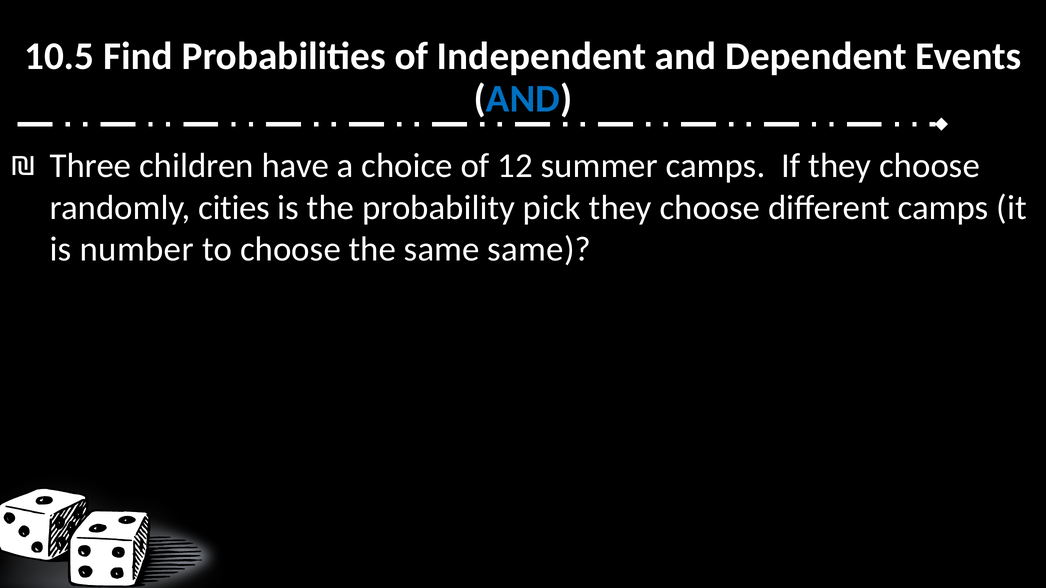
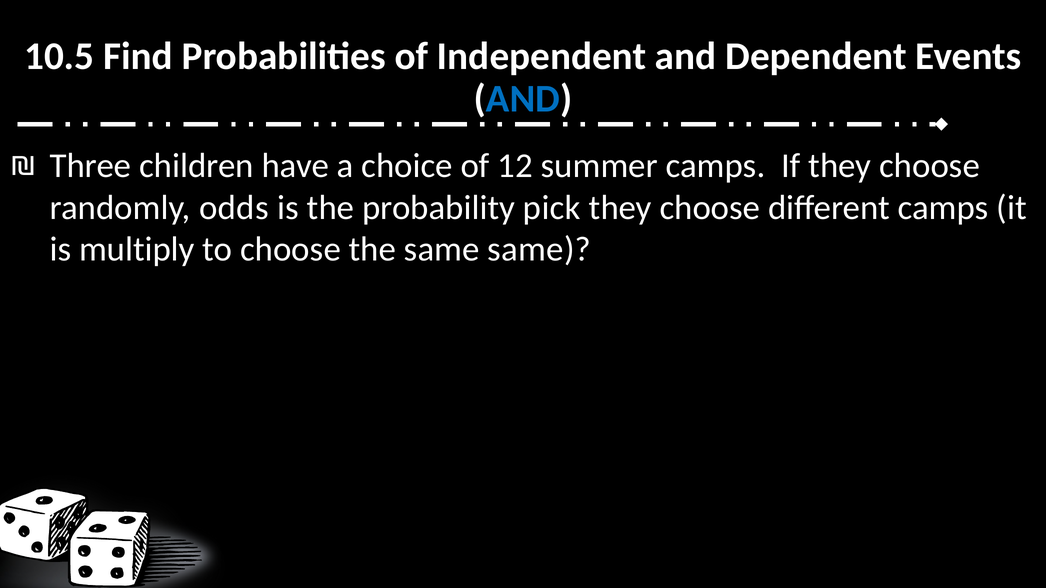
cities: cities -> odds (234, 208)
number: number -> multiply (137, 250)
